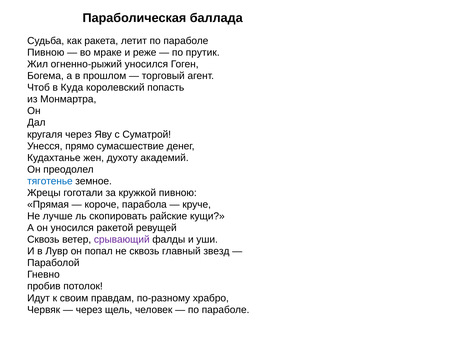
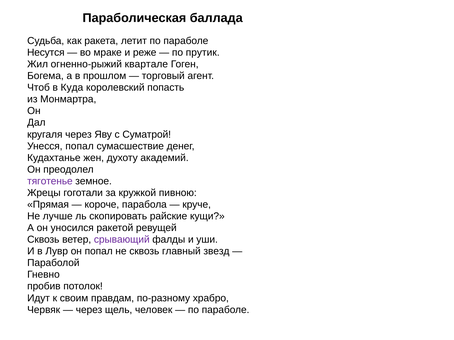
Пивною: Пивною -> Несутся (46, 53)
огненно-рыжий уносился: уносился -> квартале (146, 64)
Унесся прямо: прямо -> попал (80, 146)
тяготенье colour: blue -> purple (50, 181)
